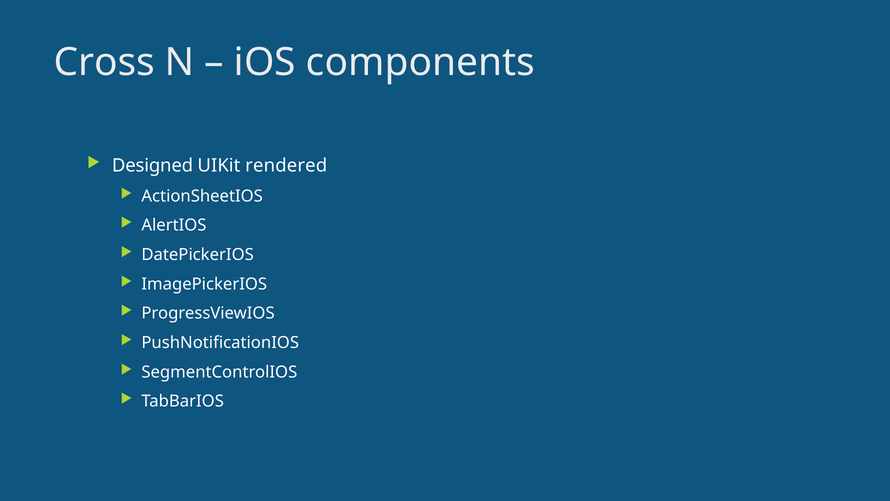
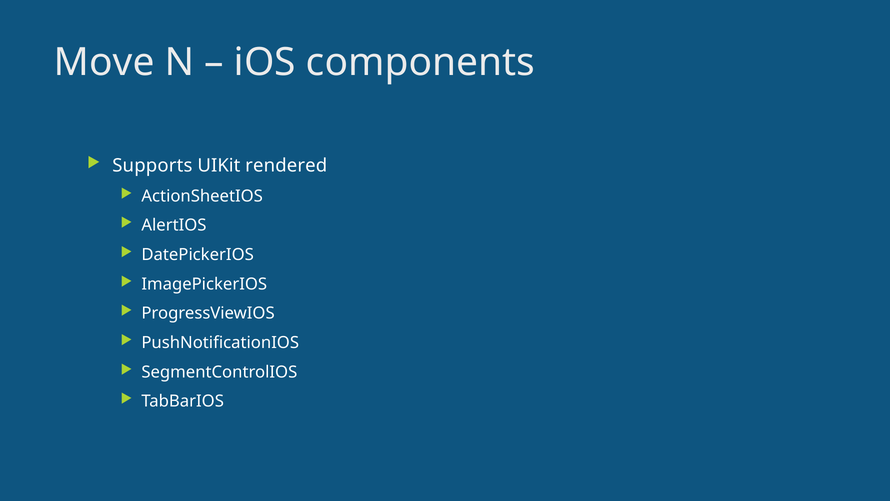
Cross: Cross -> Move (104, 62)
Designed: Designed -> Supports (152, 166)
